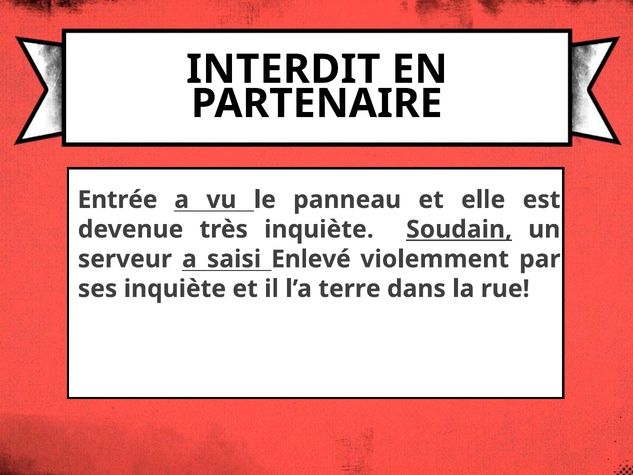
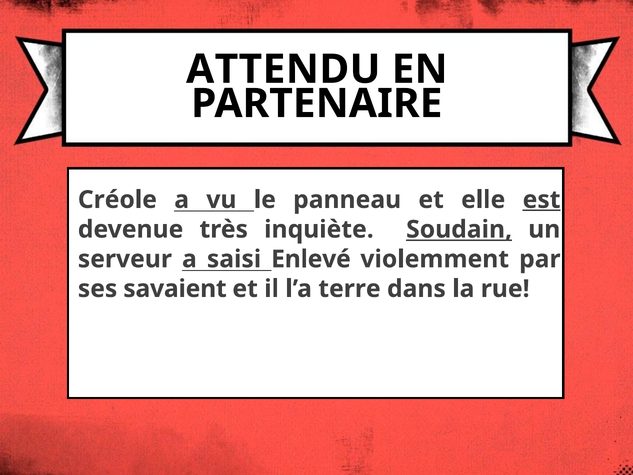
INTERDIT: INTERDIT -> ATTENDU (283, 69)
Entrée: Entrée -> Créole (117, 200)
est underline: none -> present (542, 200)
ses inquiète: inquiète -> savaient (175, 289)
